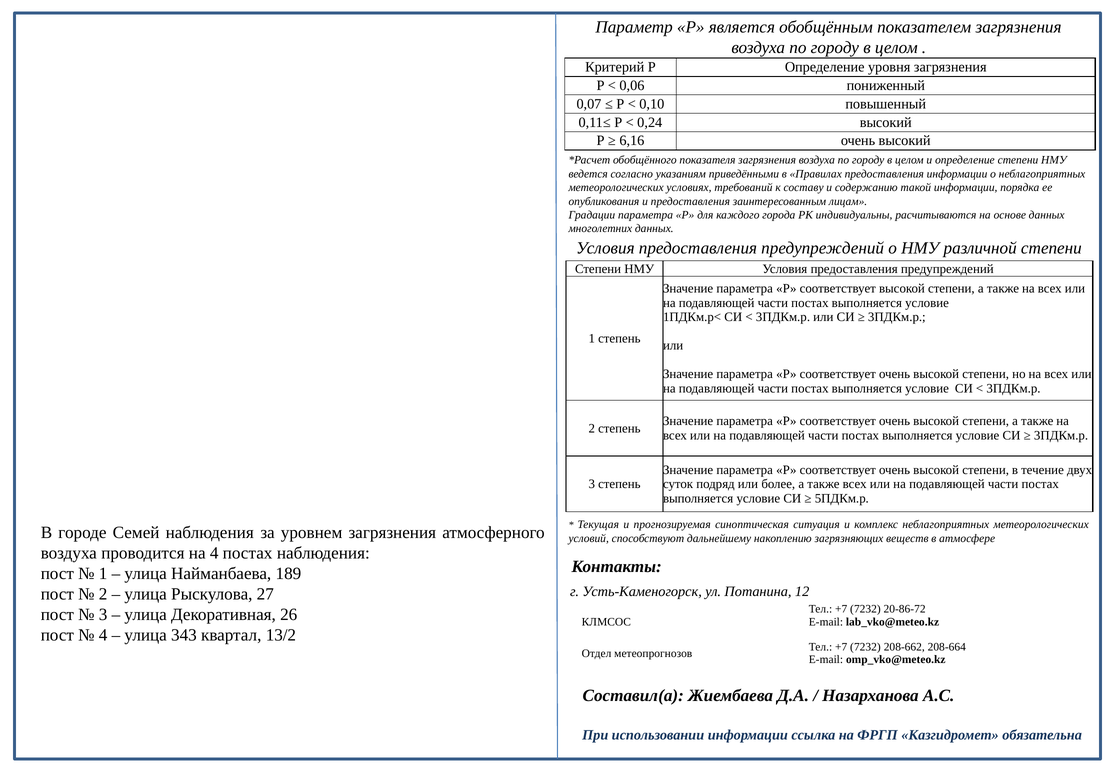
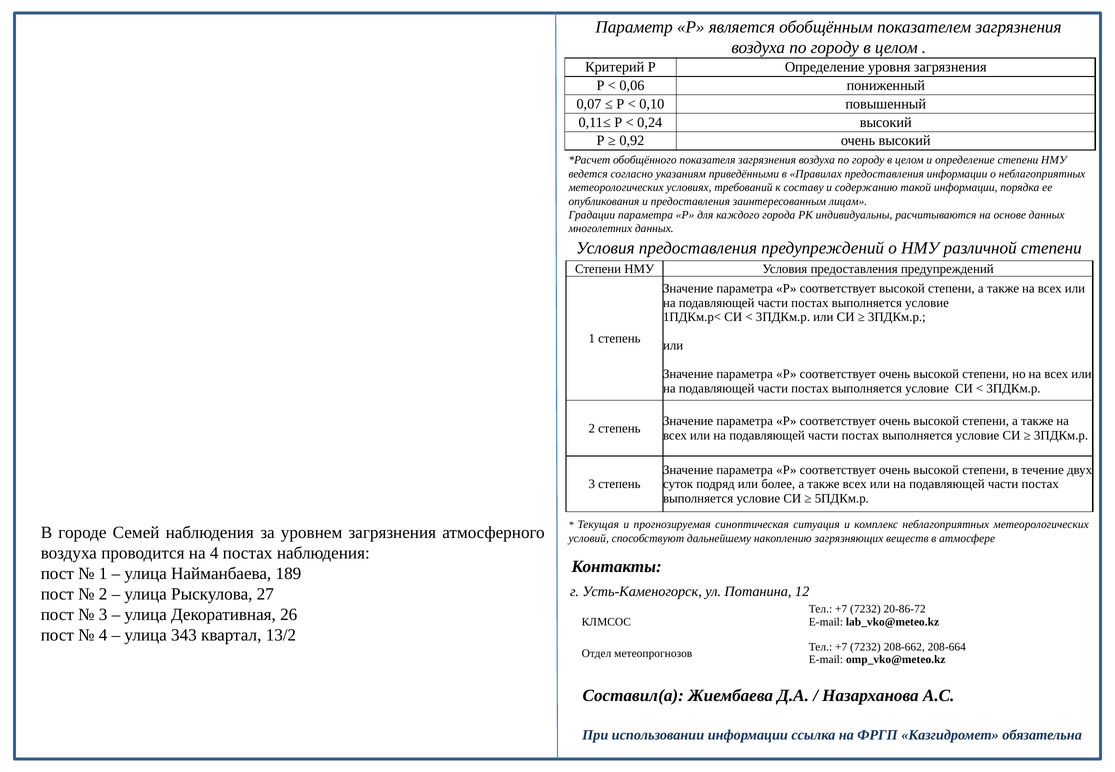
6,16: 6,16 -> 0,92 (632, 141)
